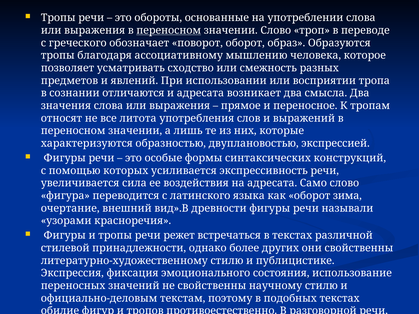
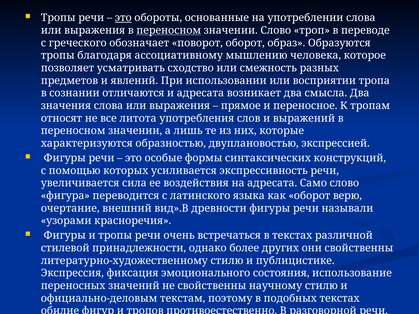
это underline: none -> present (123, 18)
зима: зима -> верю (347, 196)
режет: режет -> очень (179, 236)
